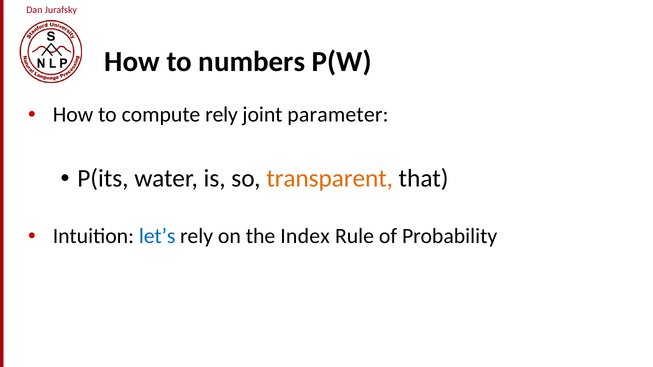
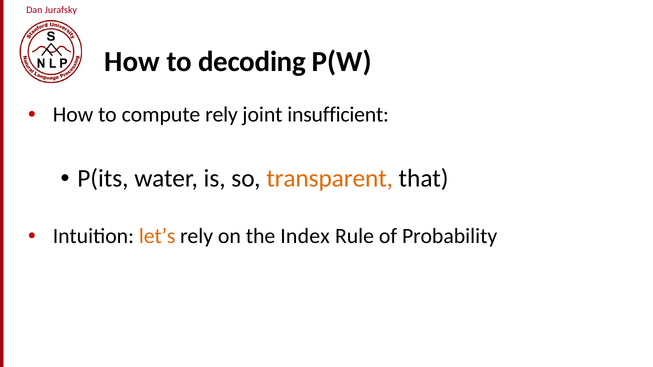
numbers: numbers -> decoding (252, 62)
parameter: parameter -> insufficient (338, 114)
let’s colour: blue -> orange (157, 236)
